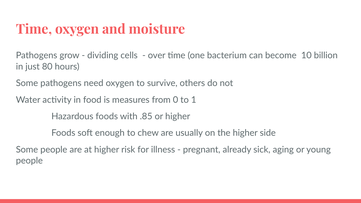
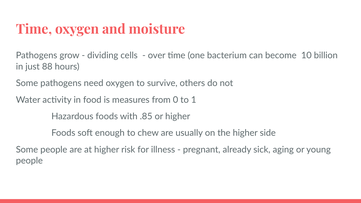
80: 80 -> 88 (47, 67)
